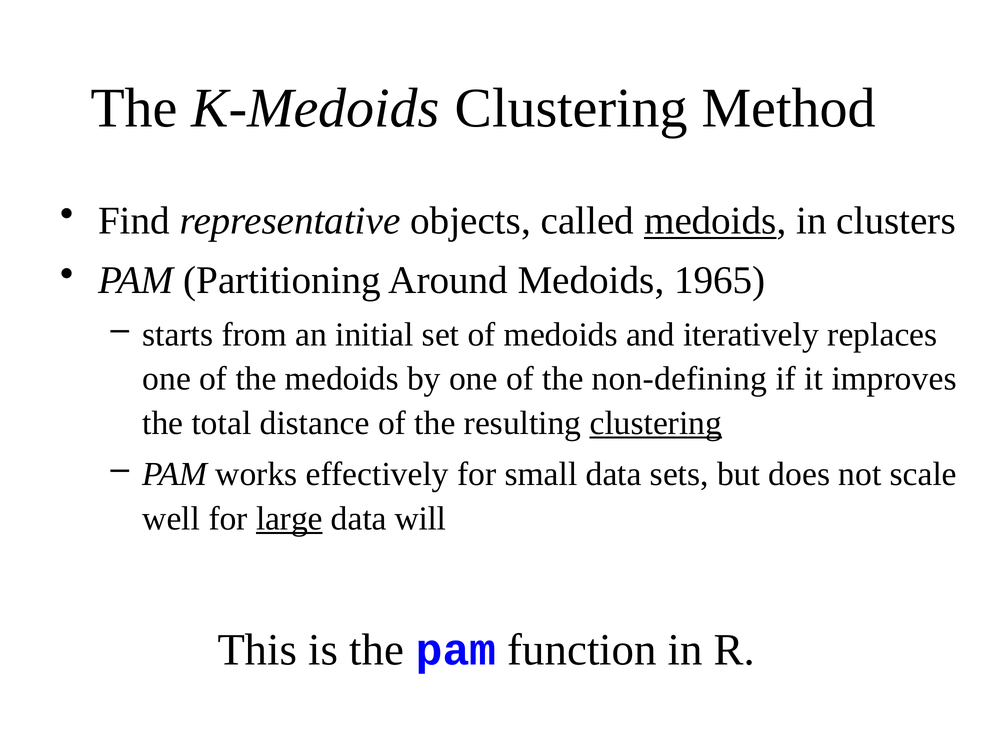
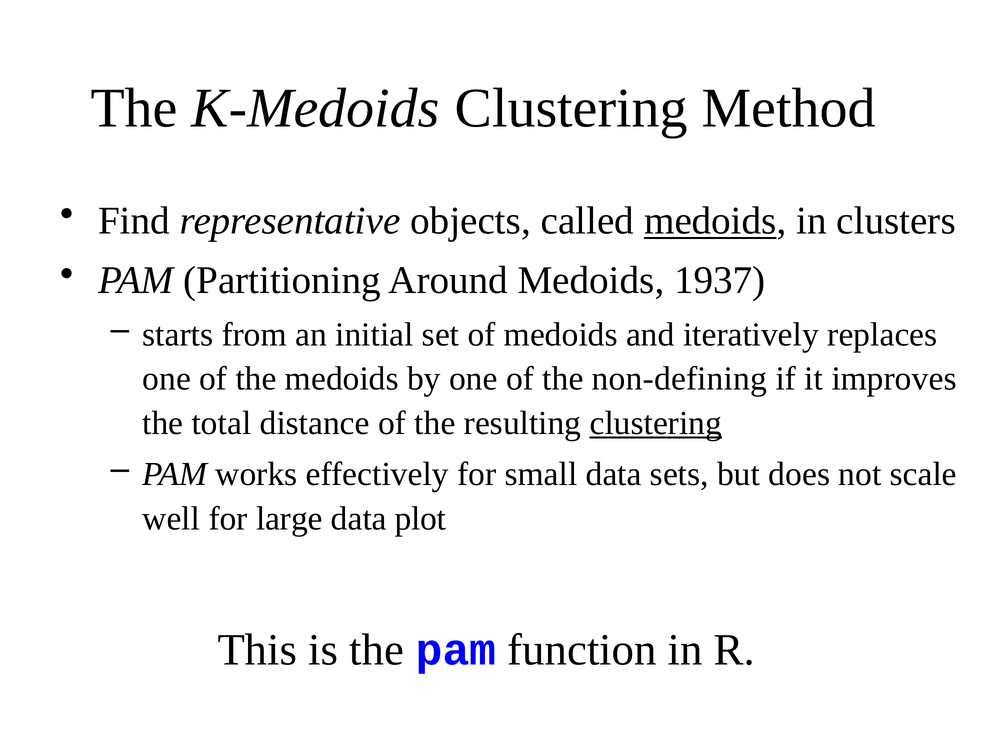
1965: 1965 -> 1937 (720, 280)
large underline: present -> none (289, 518)
will: will -> plot (420, 518)
